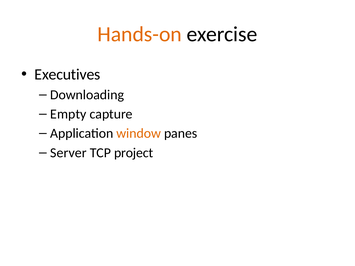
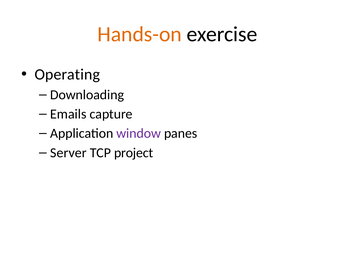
Executives: Executives -> Operating (67, 74)
Empty: Empty -> Emails (68, 114)
window colour: orange -> purple (139, 134)
